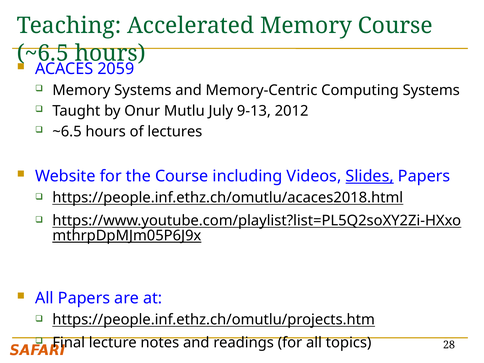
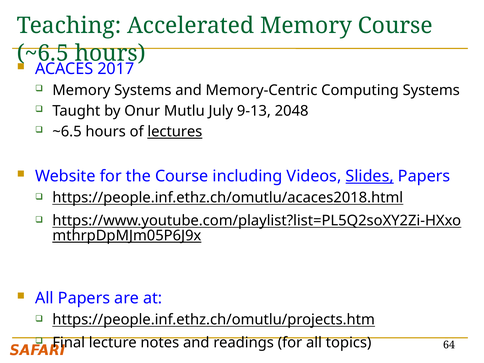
2059: 2059 -> 2017 (116, 69)
2012: 2012 -> 2048 (292, 111)
lectures underline: none -> present (175, 132)
28: 28 -> 64 (449, 345)
